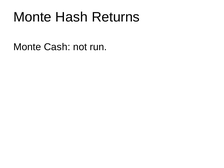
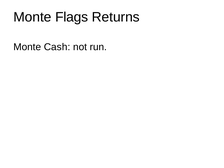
Hash: Hash -> Flags (72, 17)
